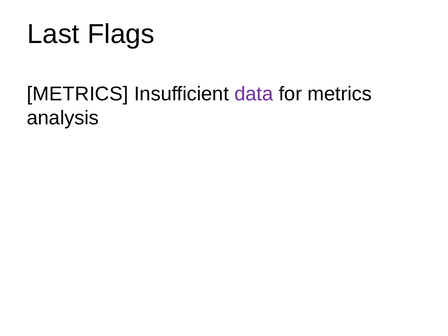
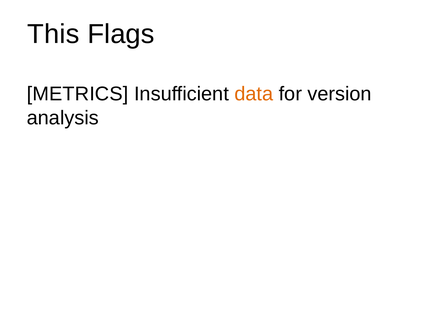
Last: Last -> This (53, 34)
data colour: purple -> orange (254, 94)
for metrics: metrics -> version (340, 94)
